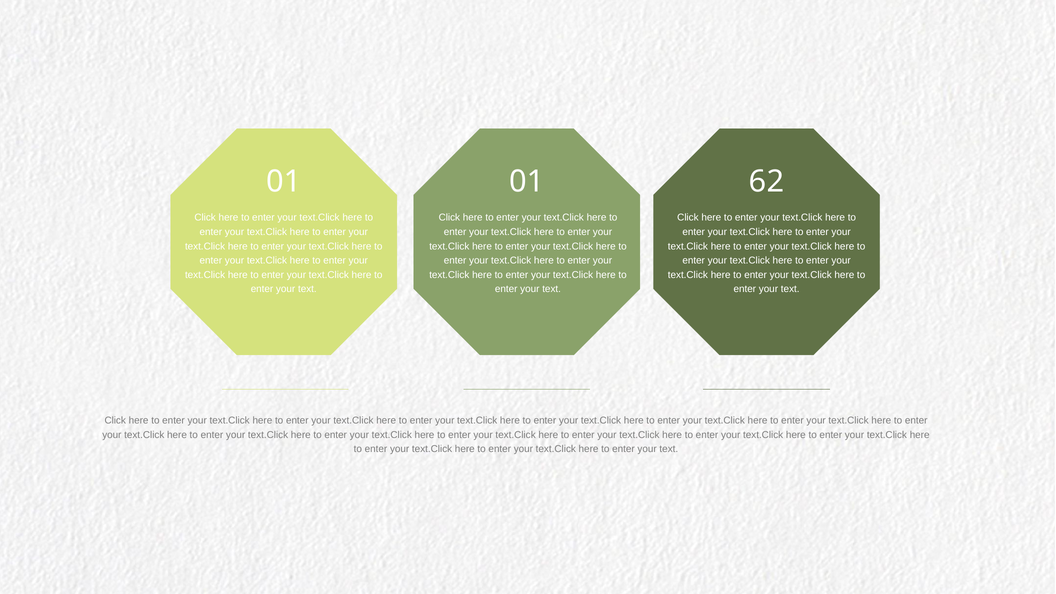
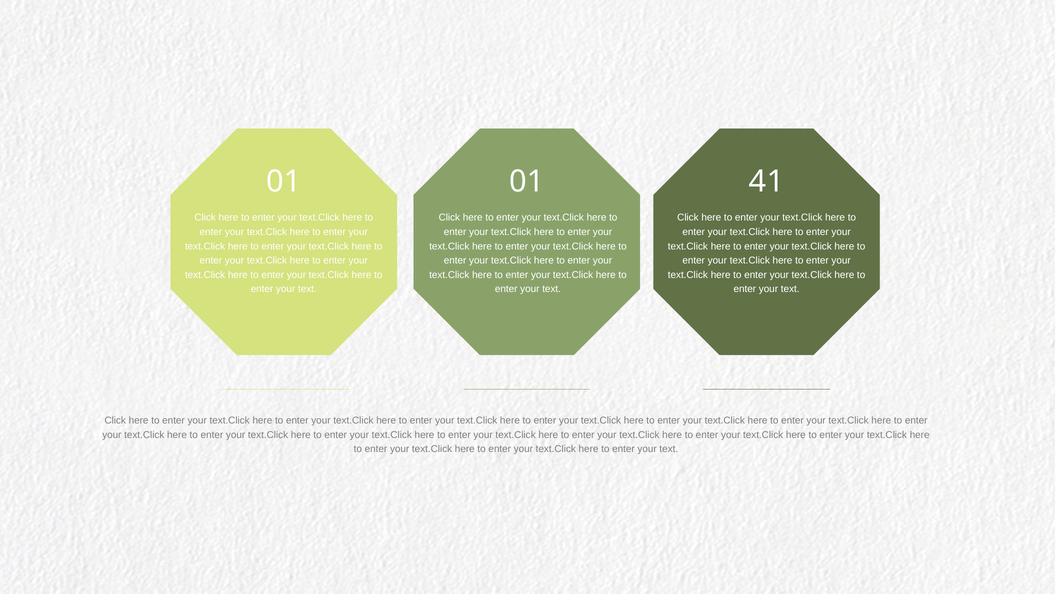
62: 62 -> 41 (767, 181)
